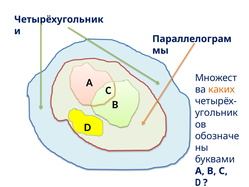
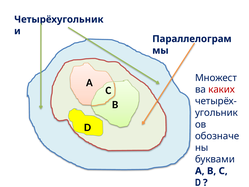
каких colour: orange -> red (222, 89)
